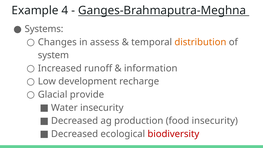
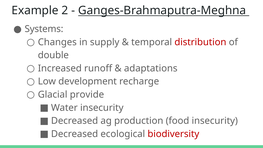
4: 4 -> 2 (65, 10)
assess: assess -> supply (105, 42)
distribution colour: orange -> red (200, 42)
system: system -> double (53, 55)
information: information -> adaptations (151, 68)
